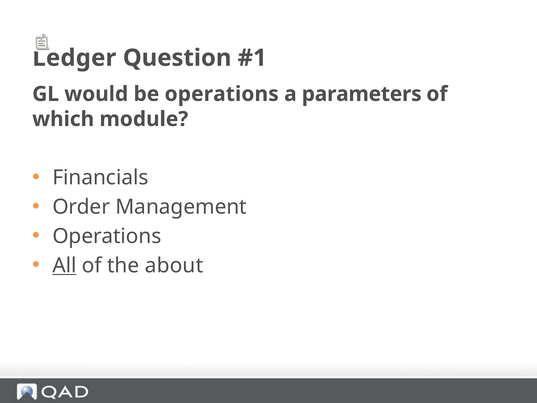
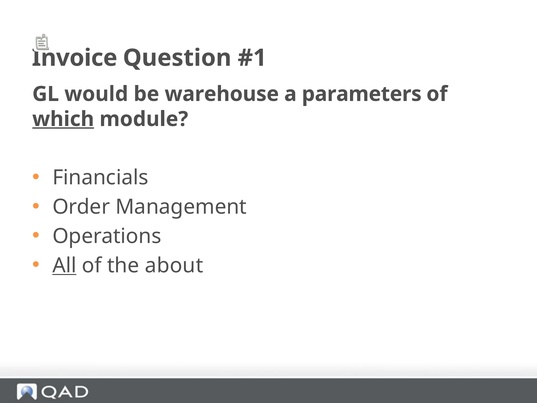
Ledger: Ledger -> Invoice (75, 58)
be operations: operations -> warehouse (222, 94)
which underline: none -> present (63, 119)
